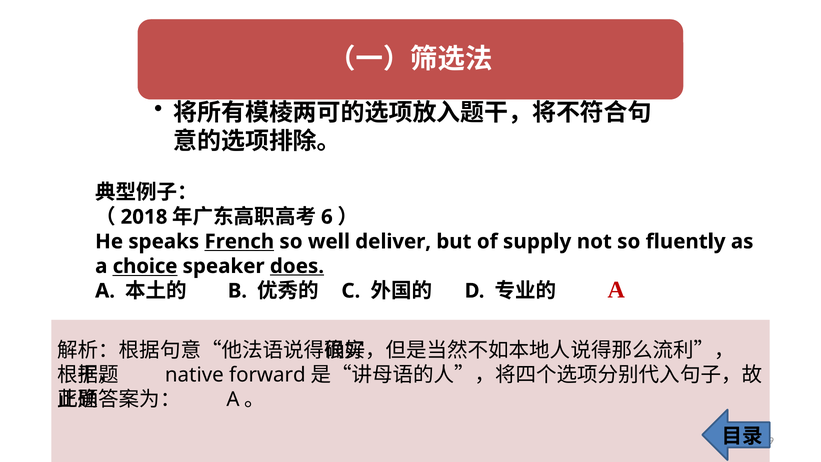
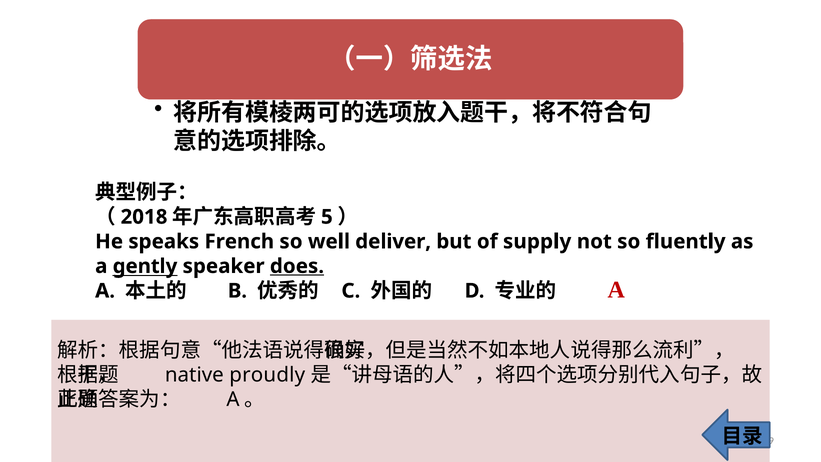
6: 6 -> 5 (327, 217)
French underline: present -> none (239, 241)
choice: choice -> gently (145, 266)
forward: forward -> proudly (267, 375)
